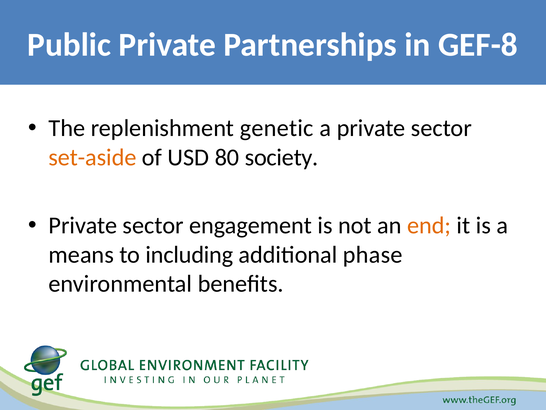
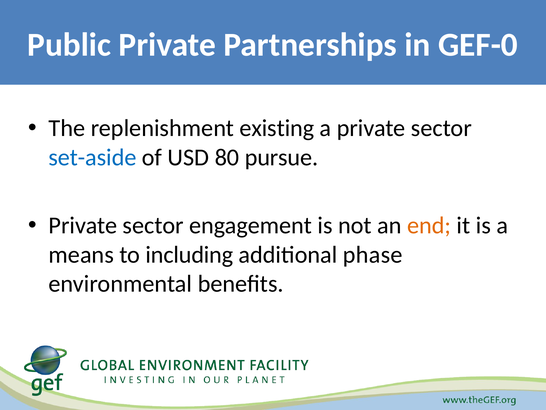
GEF-8: GEF-8 -> GEF-0 (478, 45)
genetic: genetic -> existing (277, 128)
set-aside colour: orange -> blue (92, 157)
society: society -> pursue (282, 157)
